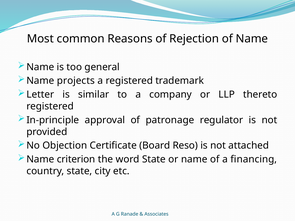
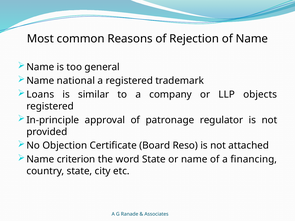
projects: projects -> national (76, 81)
Letter: Letter -> Loans (40, 95)
thereto: thereto -> objects (260, 95)
